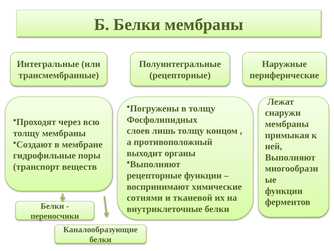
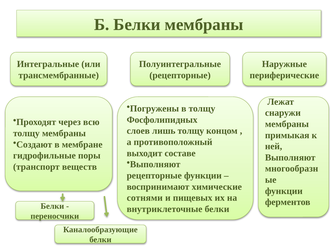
органы: органы -> составе (180, 153)
тканевой: тканевой -> пищевых (193, 197)
